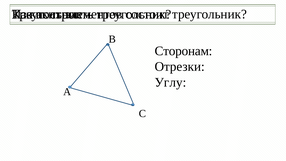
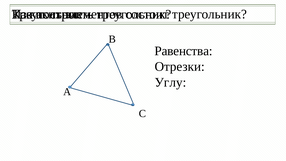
Сторонам: Сторонам -> Равенства (184, 51)
